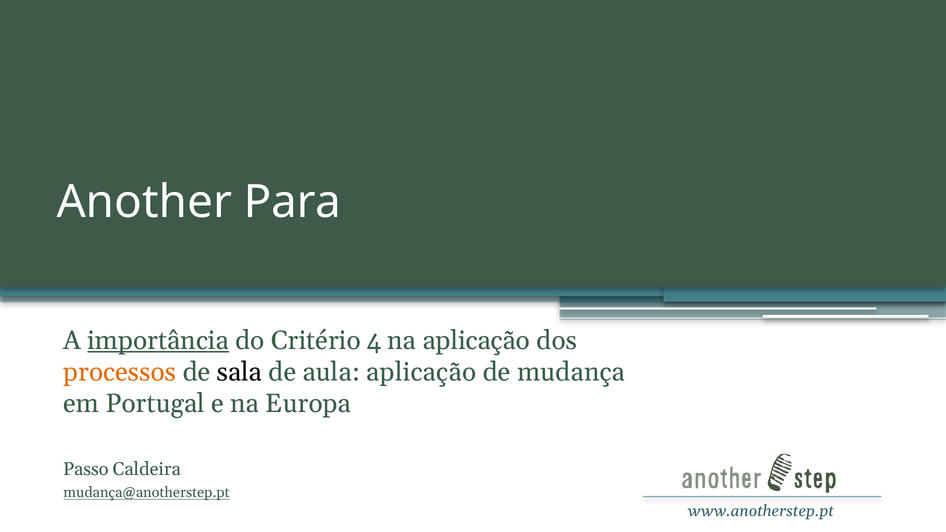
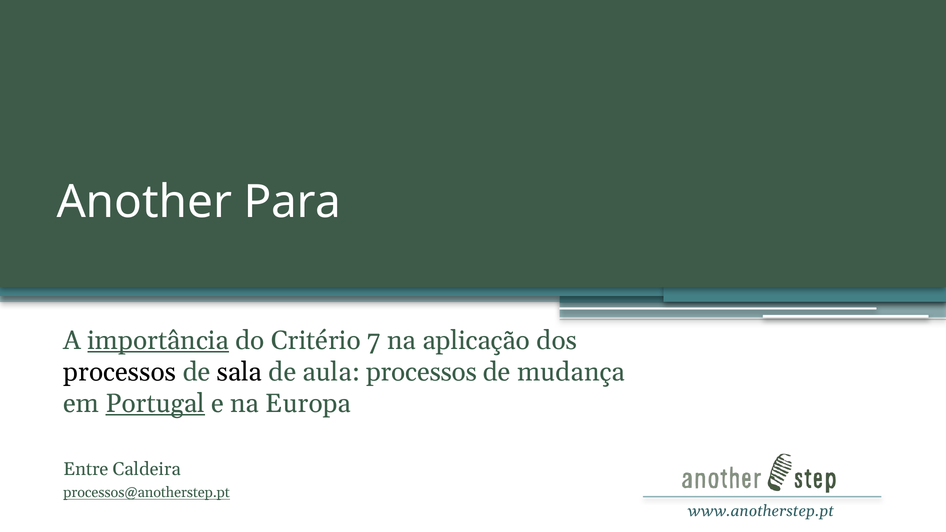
4: 4 -> 7 (374, 341)
processos colour: orange -> black (120, 372)
aula aplicação: aplicação -> processos (422, 372)
Portugal underline: none -> present (155, 404)
Passo: Passo -> Entre (86, 469)
mudança@anotherstep.pt: mudança@anotherstep.pt -> processos@anotherstep.pt (147, 493)
